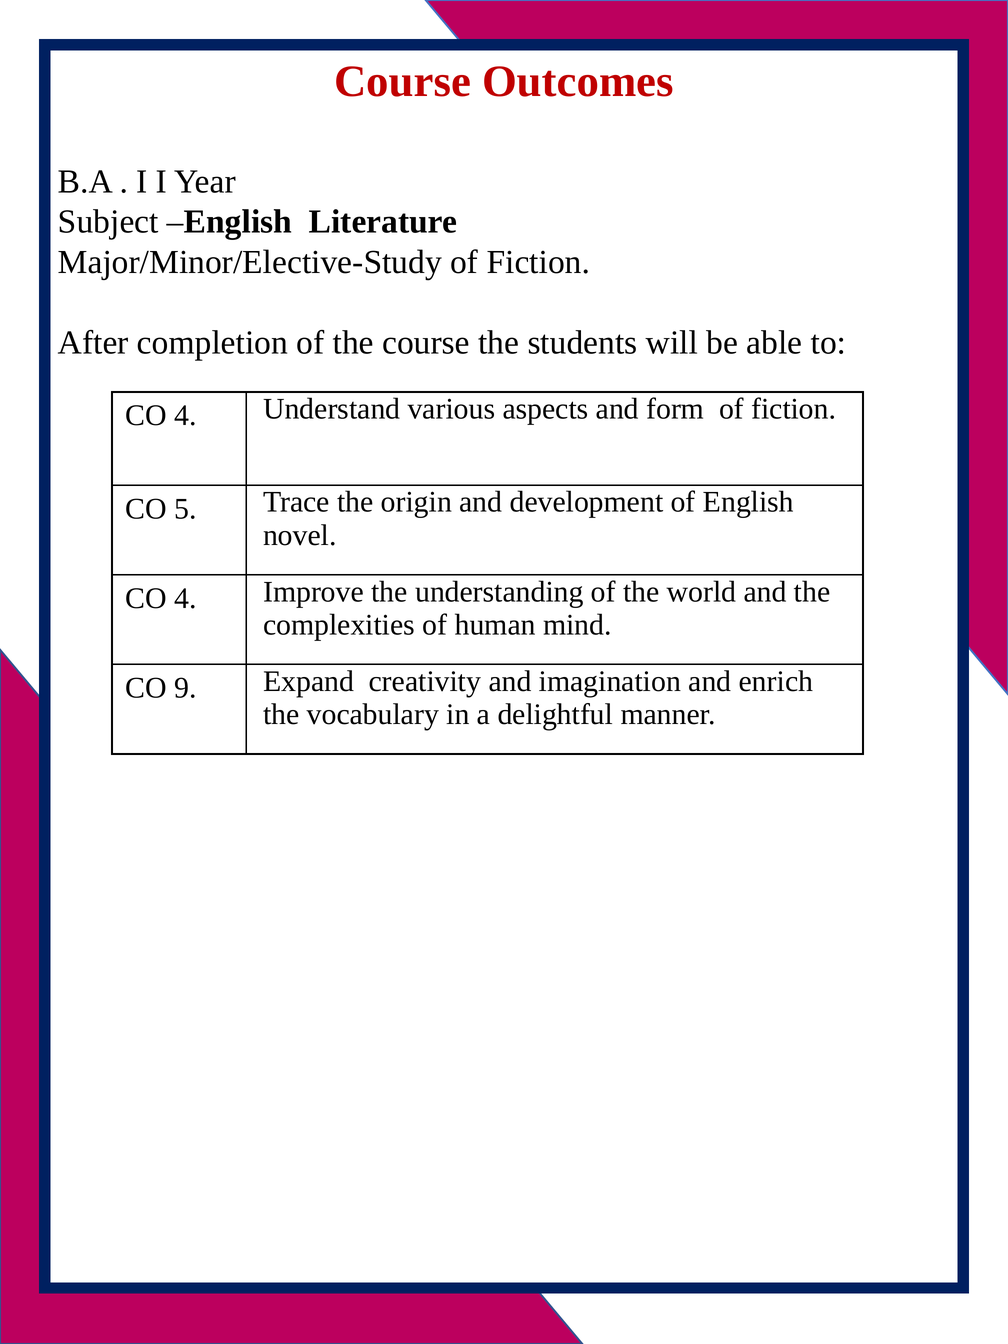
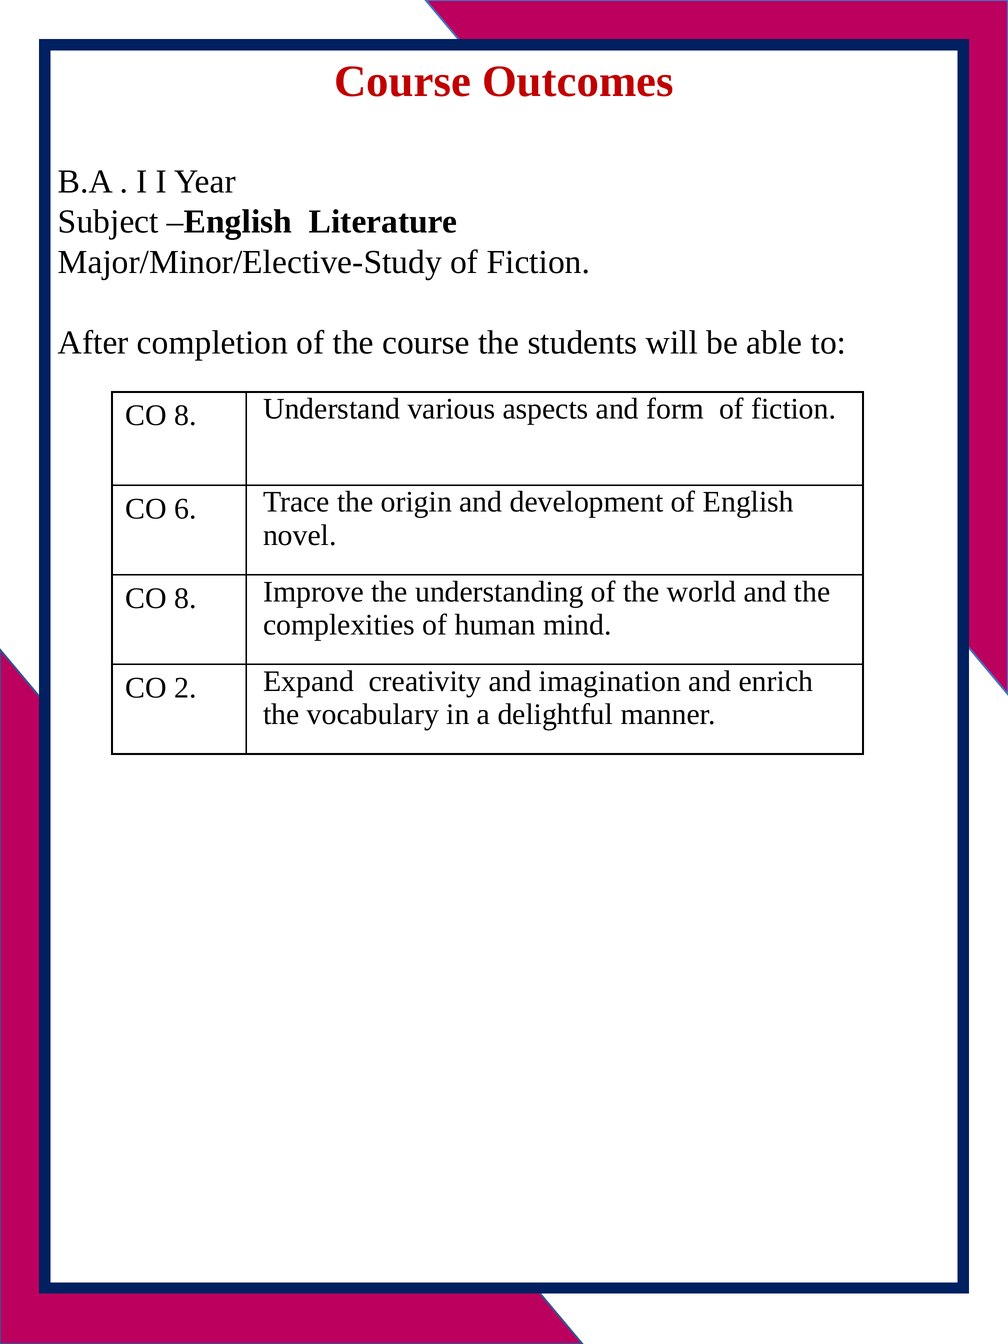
4: 4 -> 8 (185, 416)
5: 5 -> 6 (185, 509)
4: 4 -> 8 (185, 598)
9: 9 -> 2 (185, 688)
